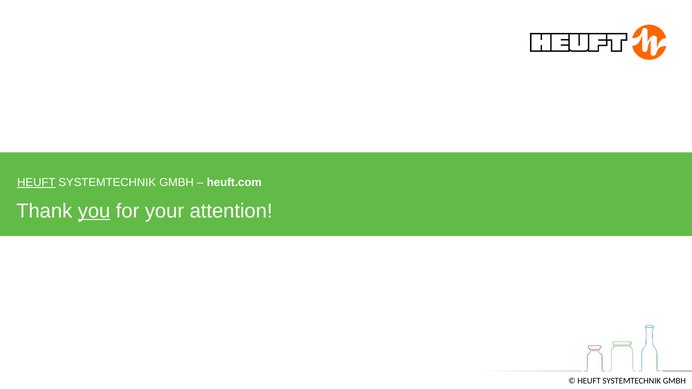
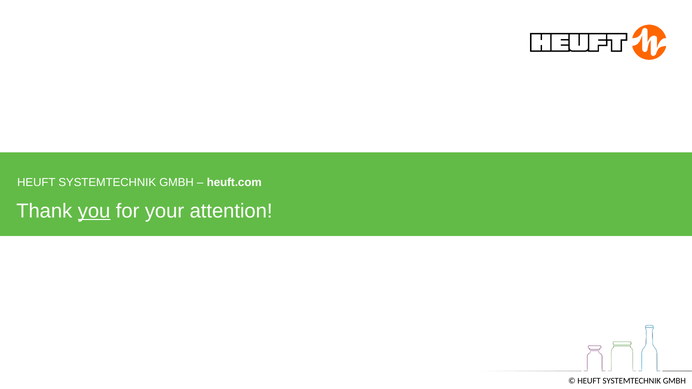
HEUFT underline: present -> none (36, 183)
